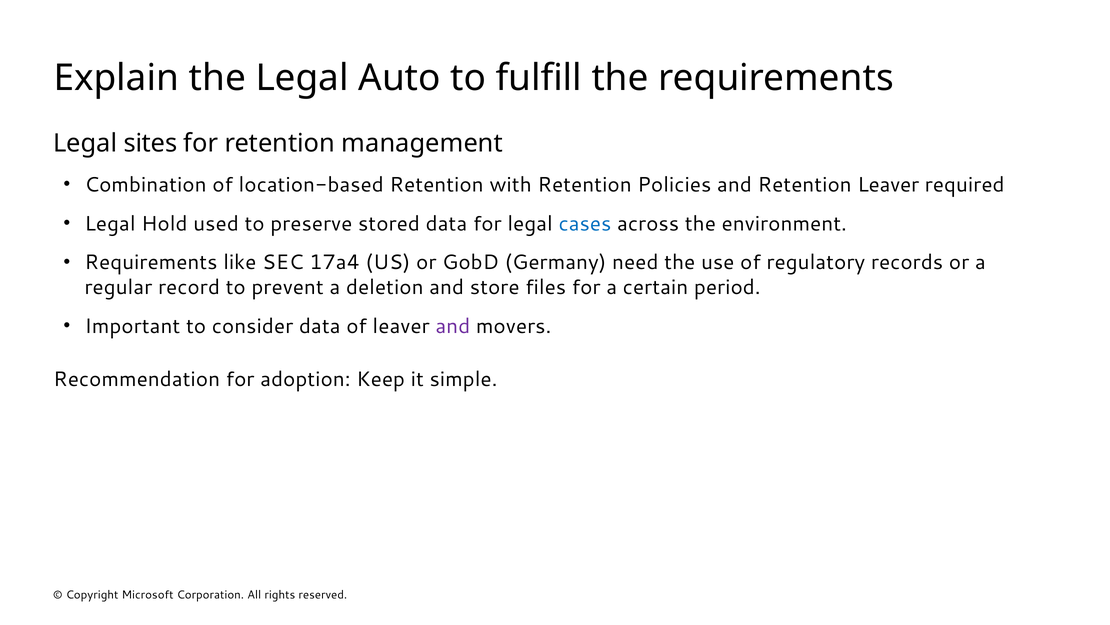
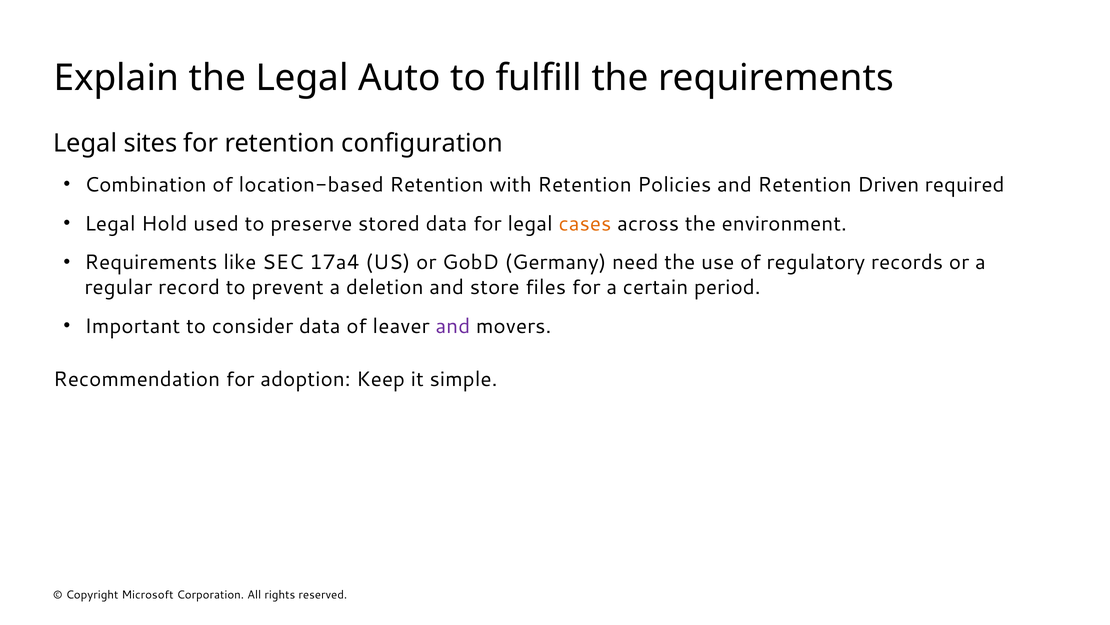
management: management -> configuration (422, 143)
Retention Leaver: Leaver -> Driven (888, 185)
cases colour: blue -> orange (585, 223)
